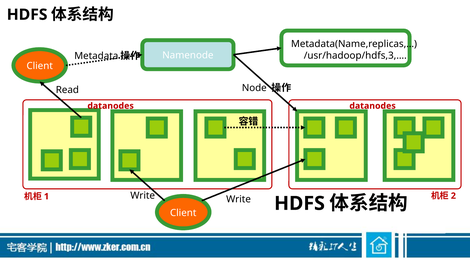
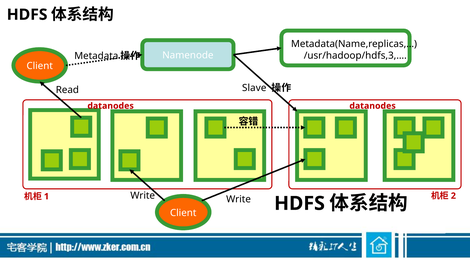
Node: Node -> Slave (254, 88)
